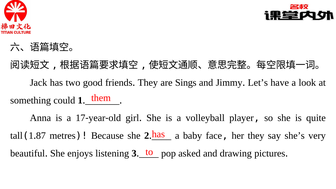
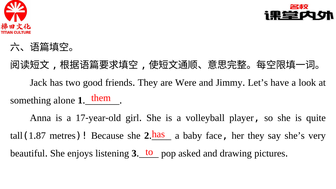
Sings: Sings -> Were (186, 83)
could: could -> alone (64, 100)
